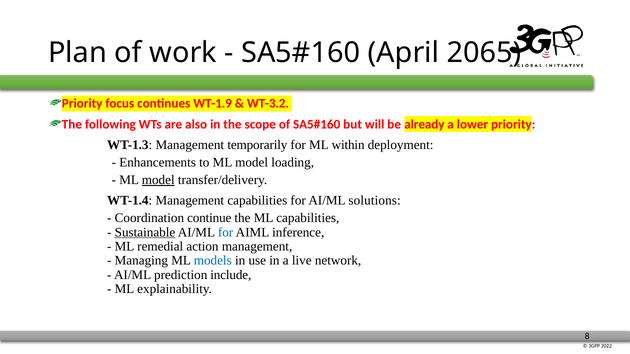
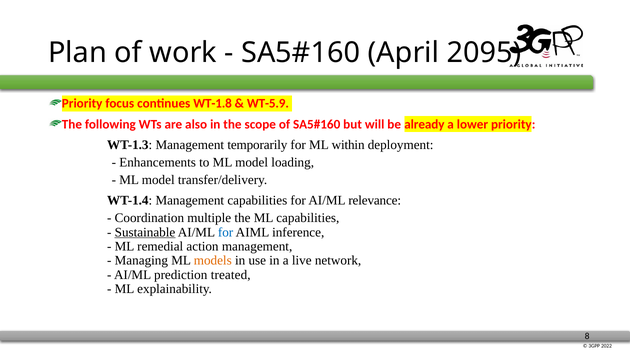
2065: 2065 -> 2095 (484, 53)
WT-1.9: WT-1.9 -> WT-1.8 (213, 104)
WT-3.2: WT-3.2 -> WT-5.9 (268, 104)
model underline: present -> none (158, 180)
solutions: solutions -> relevance (375, 201)
continue: continue -> multiple (209, 218)
models colour: blue -> orange (213, 261)
include: include -> treated (231, 275)
